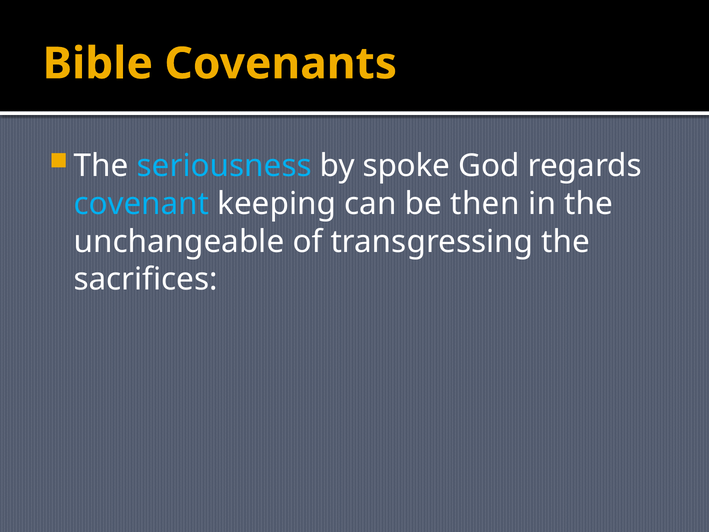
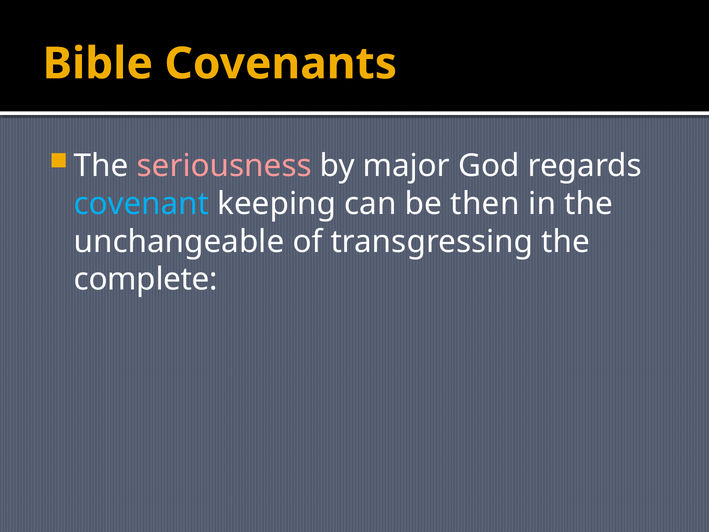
seriousness colour: light blue -> pink (224, 166)
spoke: spoke -> major (406, 166)
sacrifices: sacrifices -> complete (146, 279)
